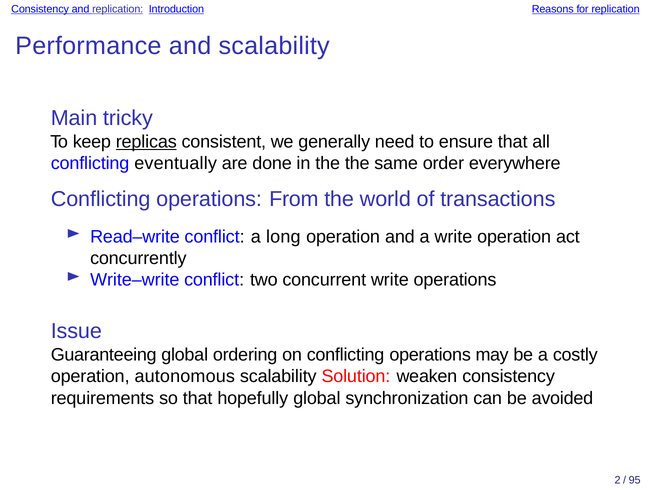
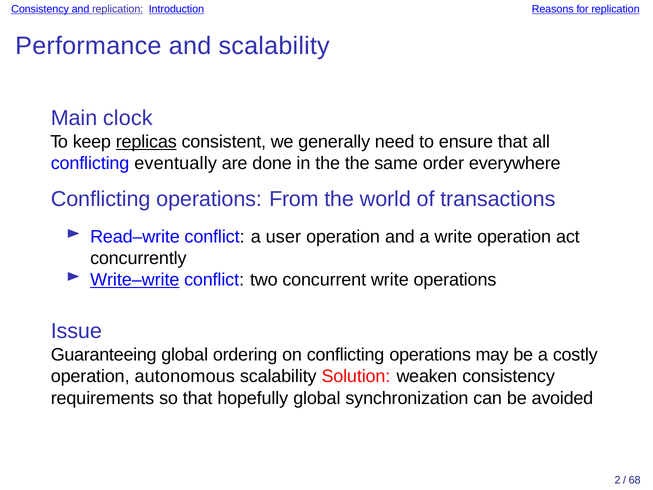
tricky: tricky -> clock (128, 118)
long: long -> user (283, 237)
Write–write underline: none -> present (135, 280)
95: 95 -> 68 (635, 480)
